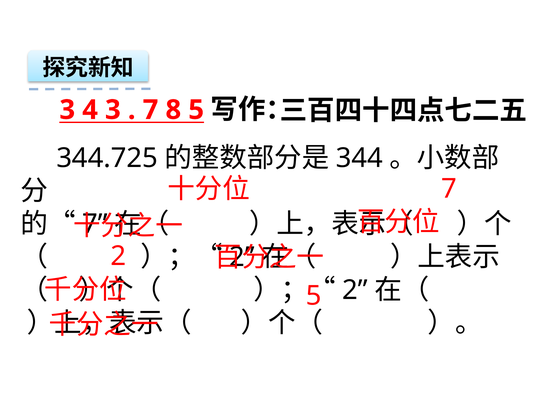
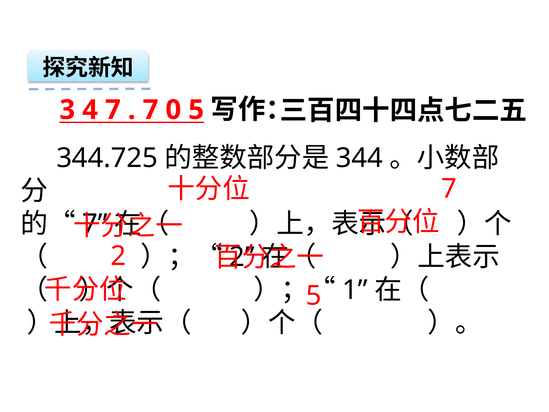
4 3: 3 -> 7 (113, 110)
8: 8 -> 0 (173, 110)
2: 2 -> 1 (355, 290)
